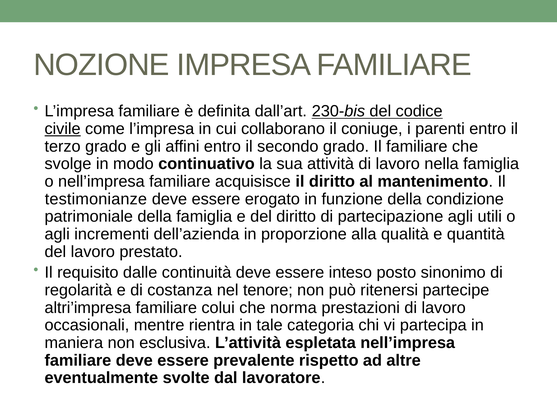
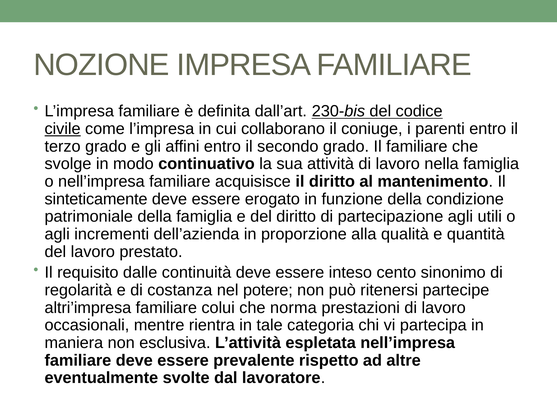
testimonianze: testimonianze -> sinteticamente (96, 199)
posto: posto -> cento (396, 272)
tenore: tenore -> potere (268, 290)
